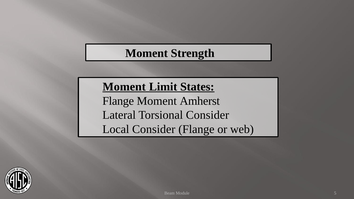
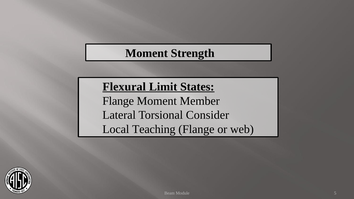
Moment: Moment -> Flexural (124, 87)
Amherst: Amherst -> Member (200, 101)
Local Consider: Consider -> Teaching (154, 129)
